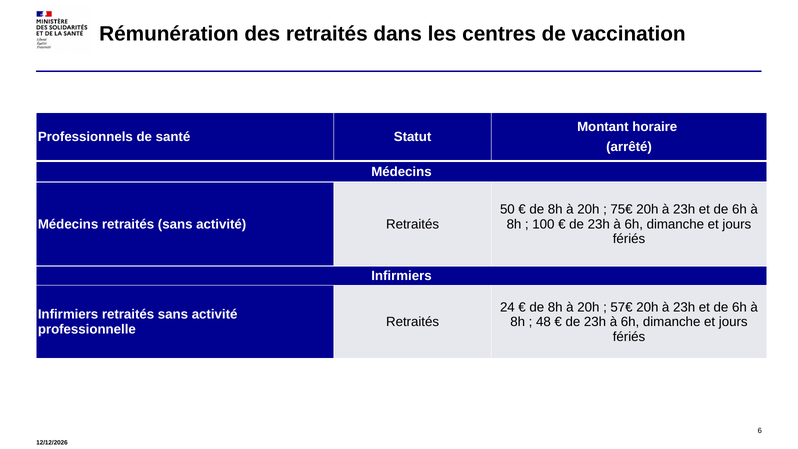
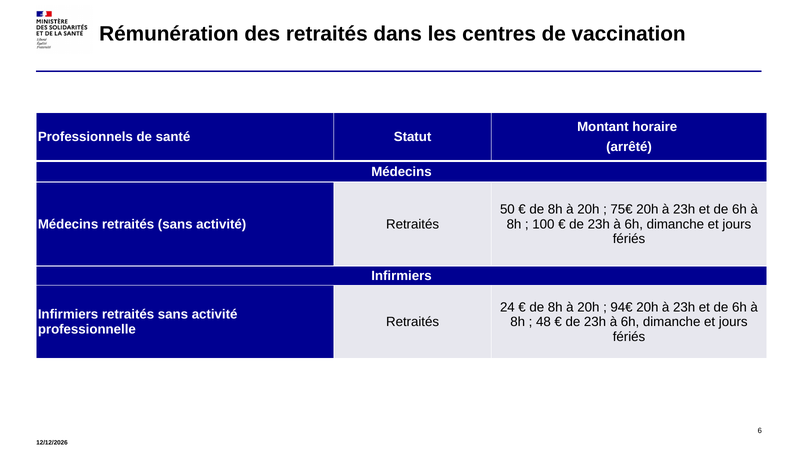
57€: 57€ -> 94€ (622, 307)
